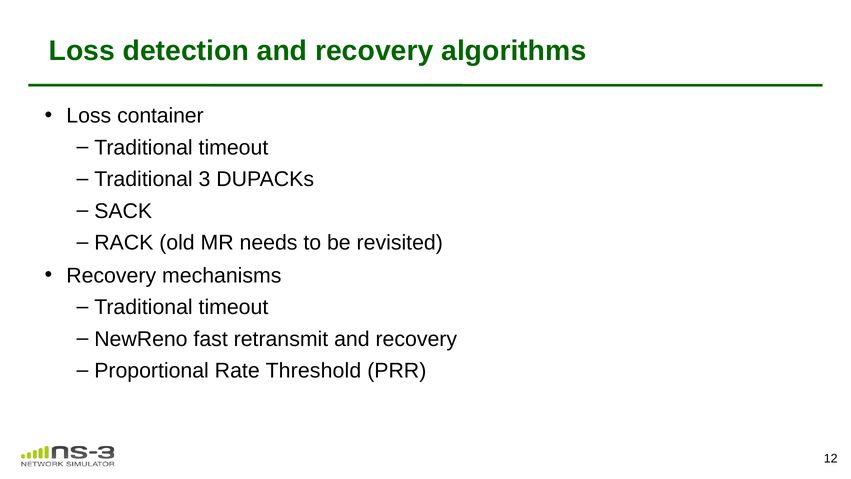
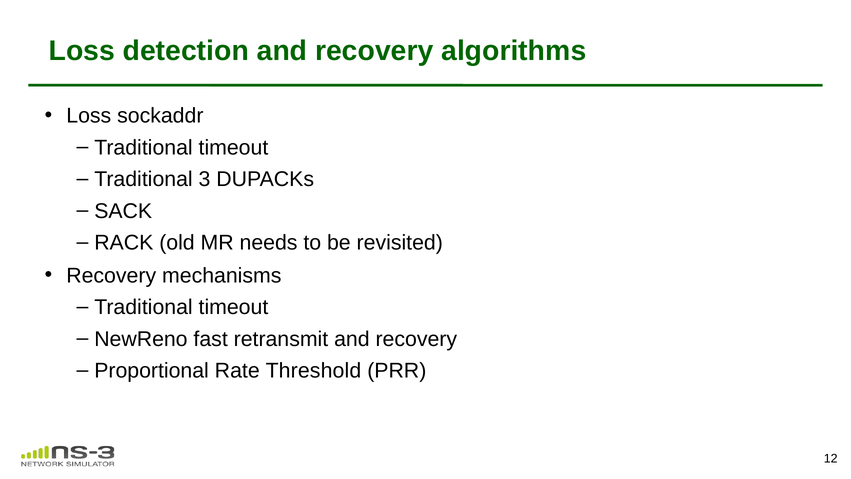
container: container -> sockaddr (160, 116)
